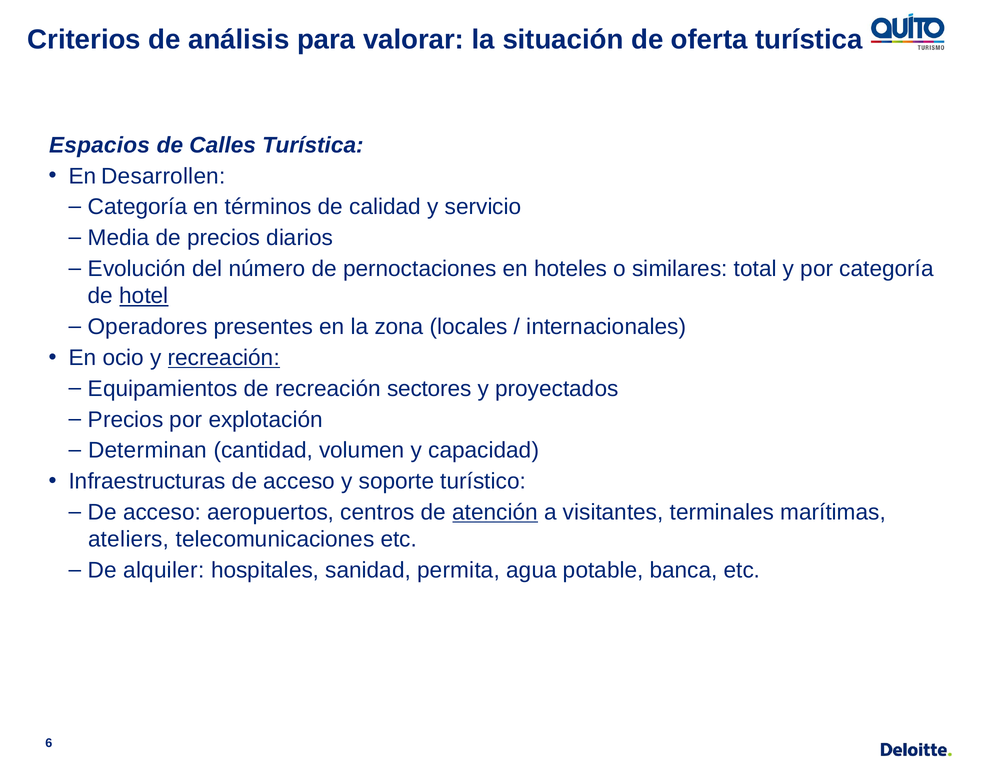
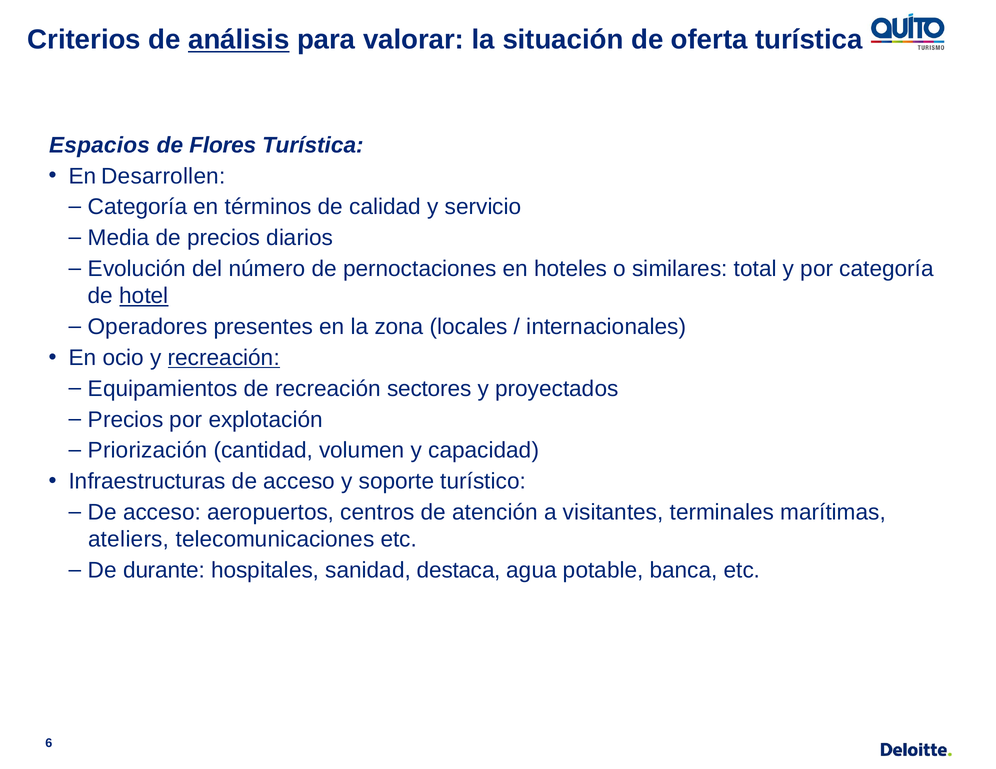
análisis underline: none -> present (239, 40)
Calles: Calles -> Flores (223, 145)
Determinan: Determinan -> Priorización (148, 451)
atención underline: present -> none (495, 513)
alquiler: alquiler -> durante (164, 571)
permita: permita -> destaca (459, 571)
